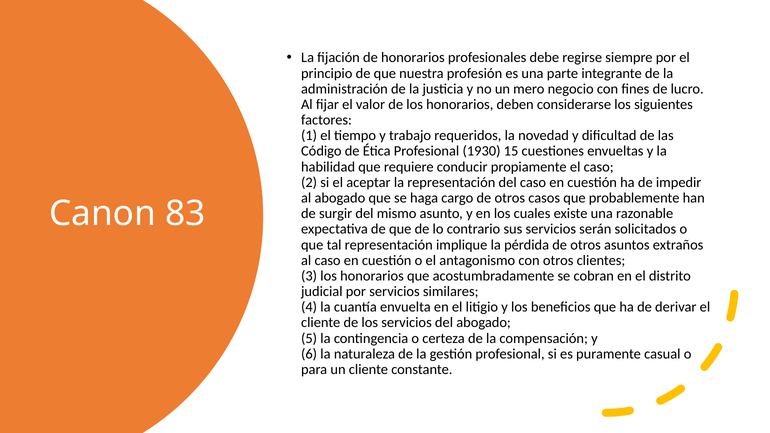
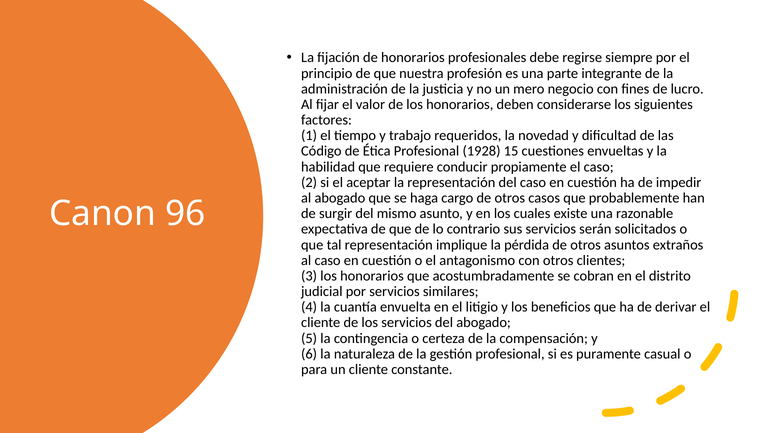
1930: 1930 -> 1928 (482, 151)
83: 83 -> 96 (185, 214)
